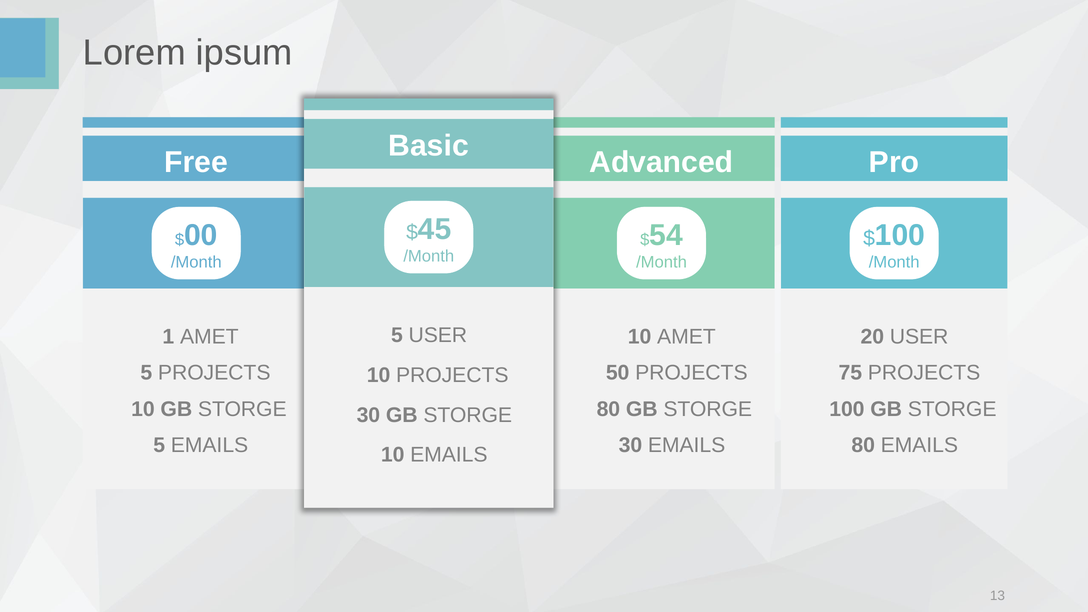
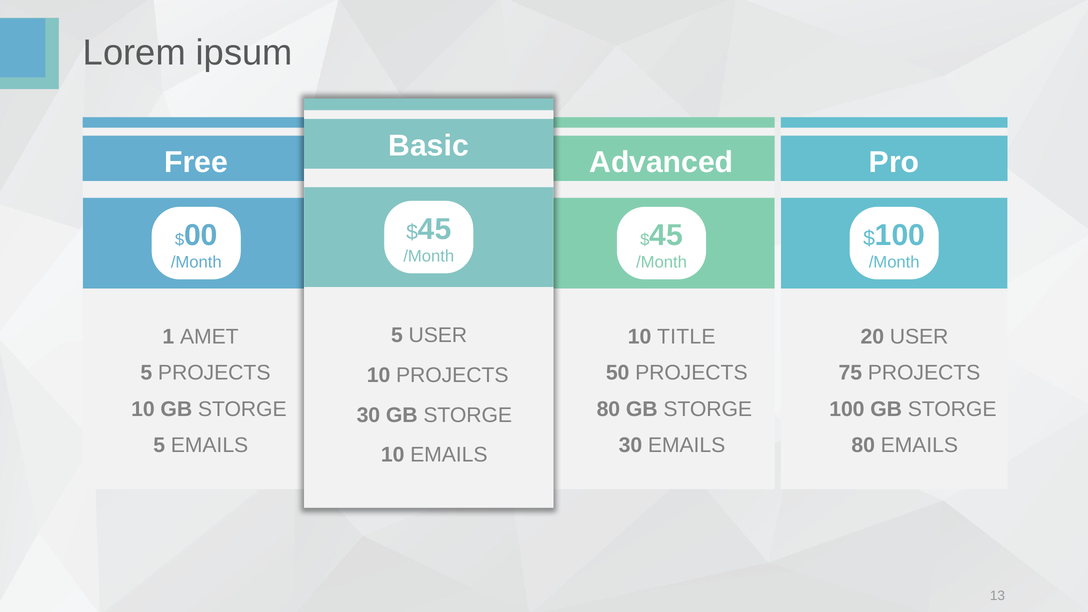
54: 54 -> 45 (666, 235)
10 AMET: AMET -> TITLE (686, 337)
